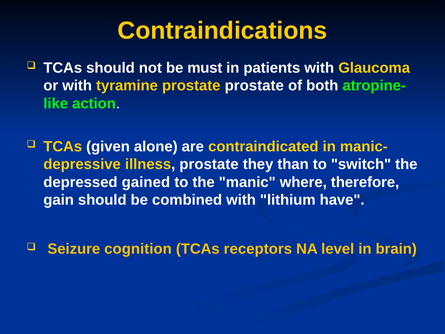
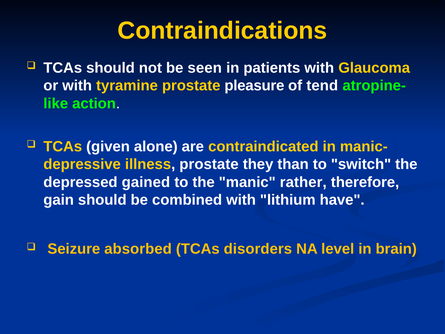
must: must -> seen (205, 68)
prostate prostate: prostate -> pleasure (254, 86)
both: both -> tend (322, 86)
where: where -> rather (303, 182)
cognition: cognition -> absorbed (138, 249)
receptors: receptors -> disorders (258, 249)
